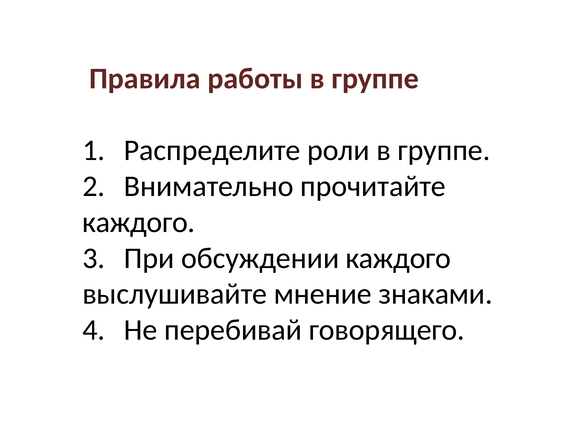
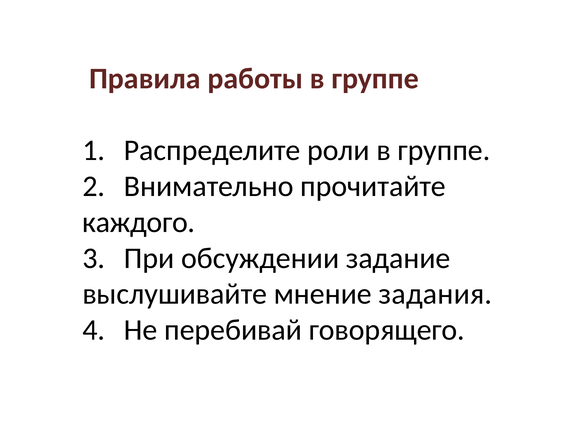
обсуждении каждого: каждого -> задание (398, 258)
знаками: знаками -> задания (435, 294)
